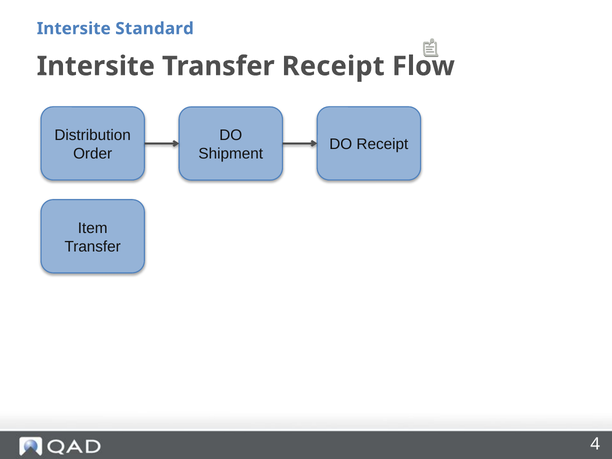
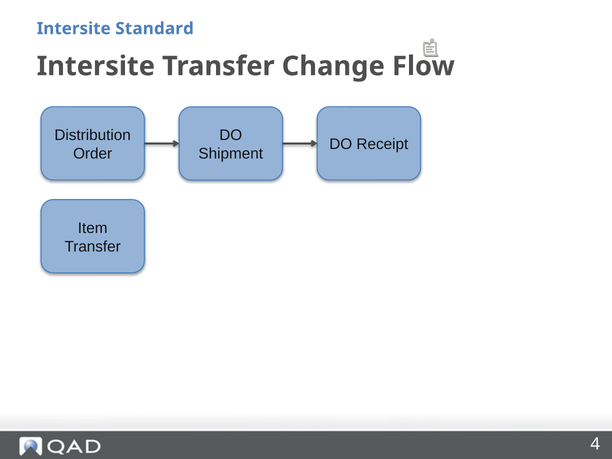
Transfer Receipt: Receipt -> Change (333, 66)
